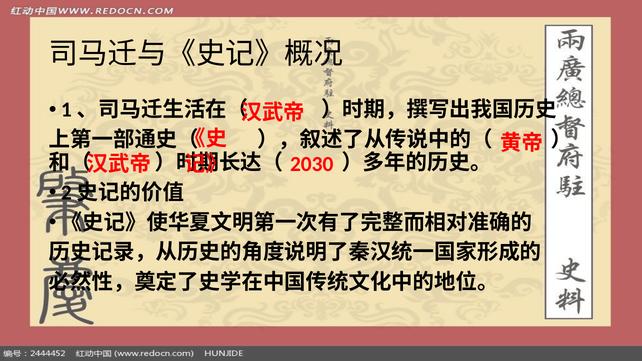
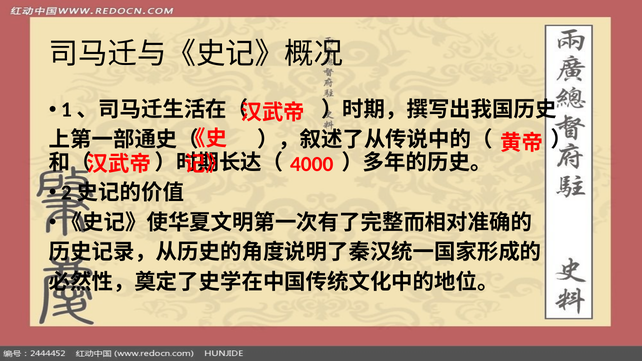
2030: 2030 -> 4000 (312, 164)
